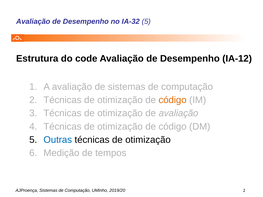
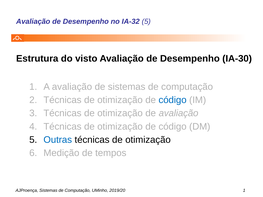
code: code -> visto (86, 59)
IA-12: IA-12 -> IA-30 (237, 59)
código colour: orange -> blue (173, 100)
